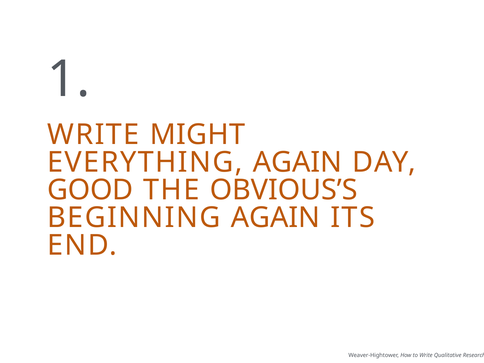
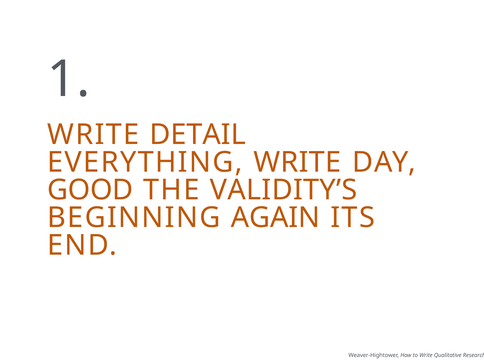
MIGHT: MIGHT -> DETAIL (198, 135)
EVERYTHING AGAIN: AGAIN -> WRITE (297, 162)
OBVIOUS’S: OBVIOUS’S -> VALIDITY’S (284, 190)
